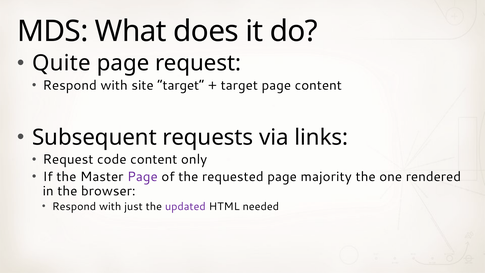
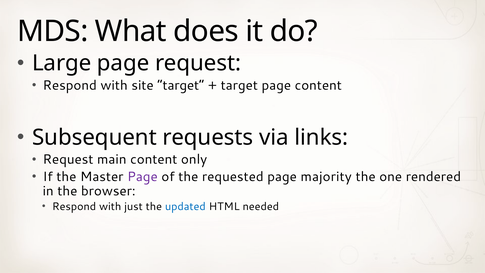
Quite: Quite -> Large (62, 63)
code: code -> main (112, 159)
updated colour: purple -> blue (185, 206)
